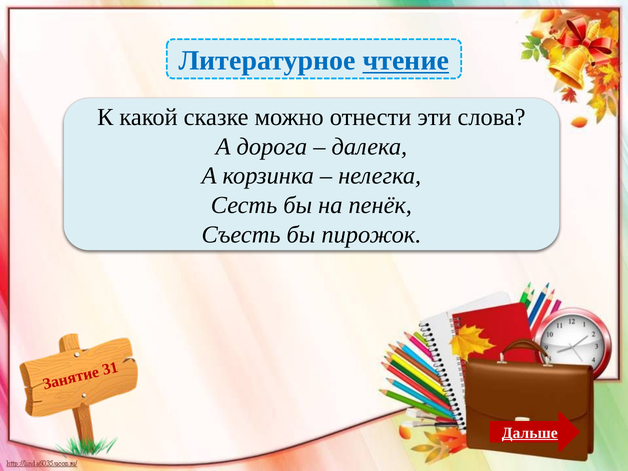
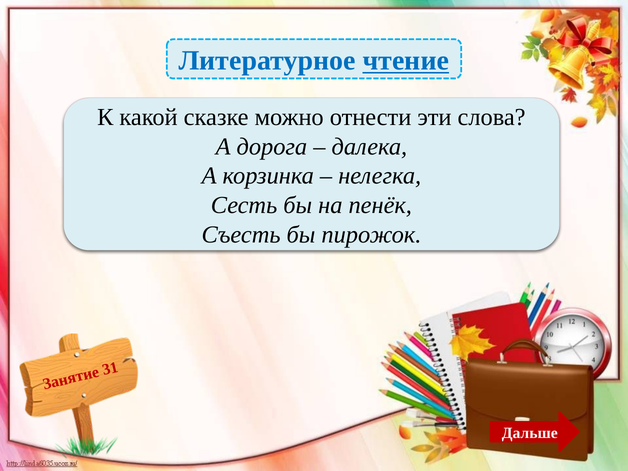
Дальше underline: present -> none (530, 433)
